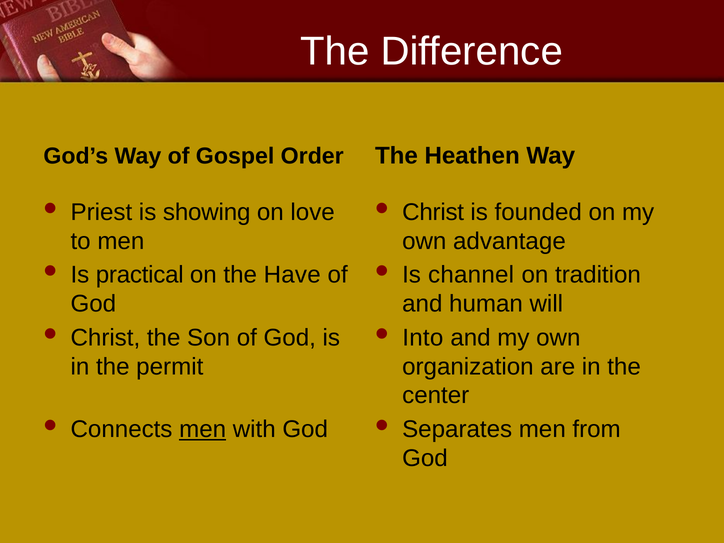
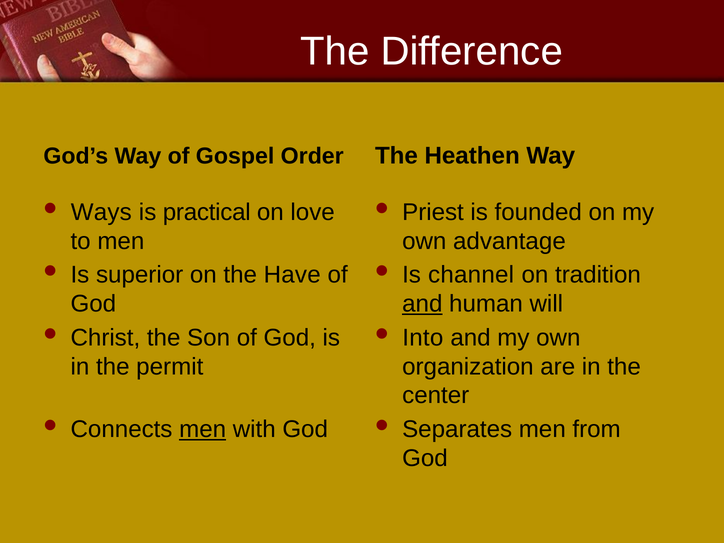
Priest: Priest -> Ways (101, 212)
showing: showing -> practical (207, 212)
Christ: Christ -> Priest (433, 212)
practical: practical -> superior (140, 275)
and underline: none -> present (422, 304)
